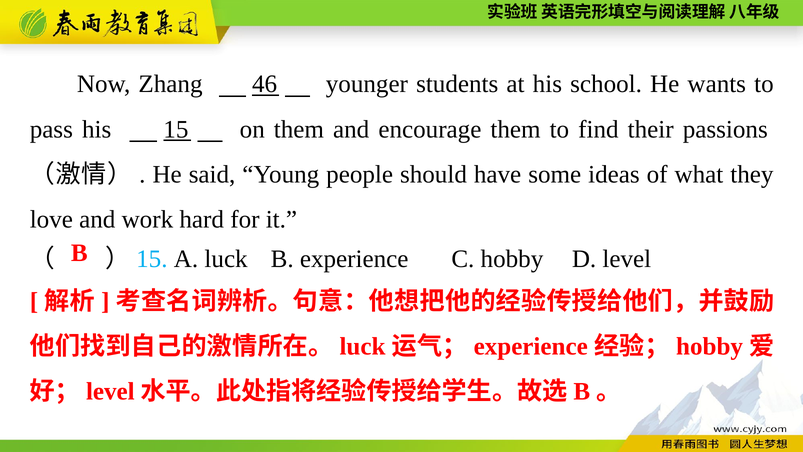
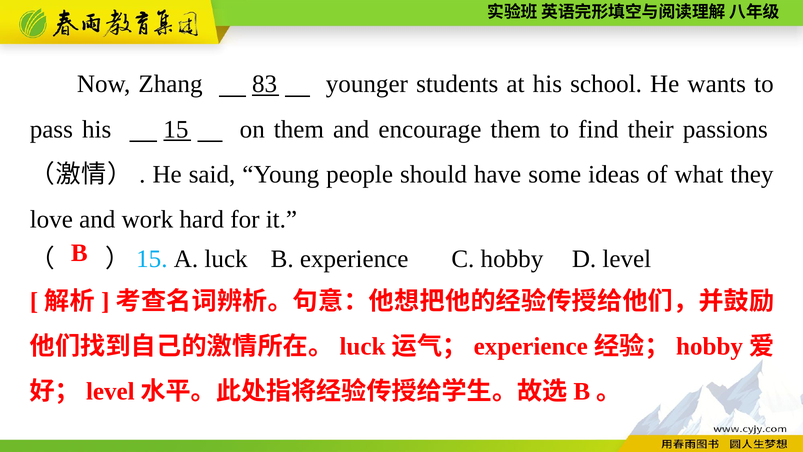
46: 46 -> 83 (265, 84)
